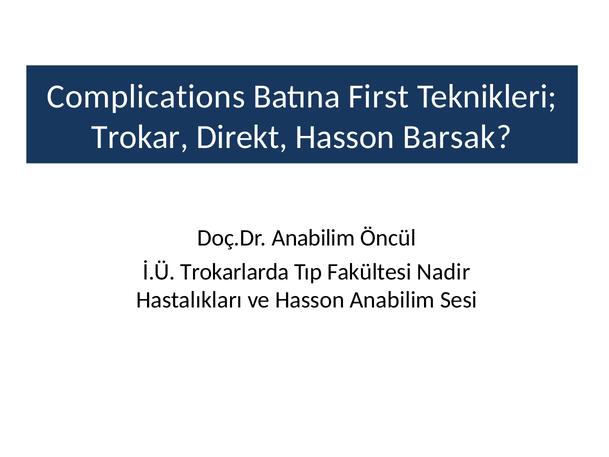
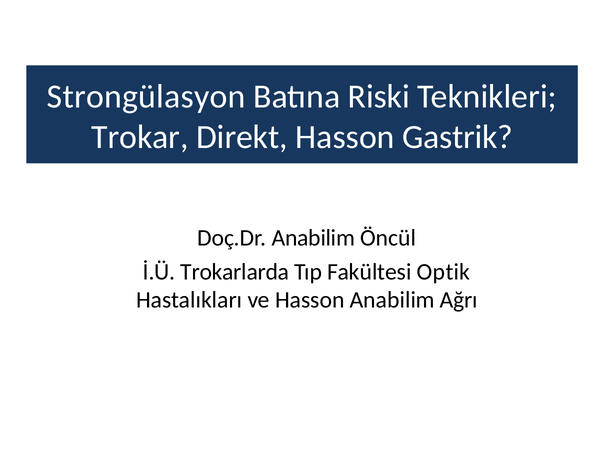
Complications: Complications -> Strongülasyon (146, 96)
First: First -> Riski (379, 96)
Barsak: Barsak -> Gastrik (458, 137)
Nadir: Nadir -> Optik (444, 272)
Sesi: Sesi -> Ağrı (459, 300)
